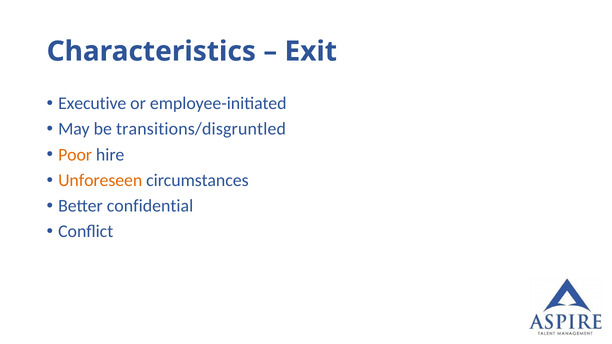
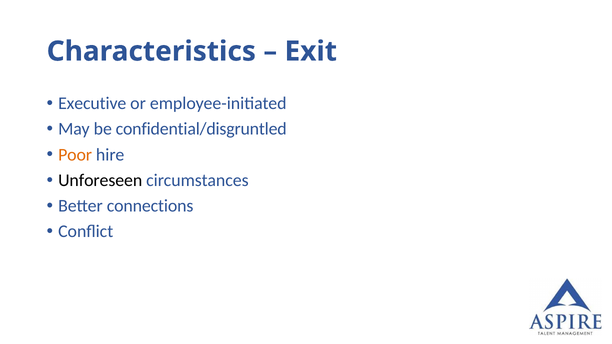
transitions/disgruntled: transitions/disgruntled -> confidential/disgruntled (201, 129)
Unforeseen colour: orange -> black (100, 180)
confidential: confidential -> connections (150, 206)
